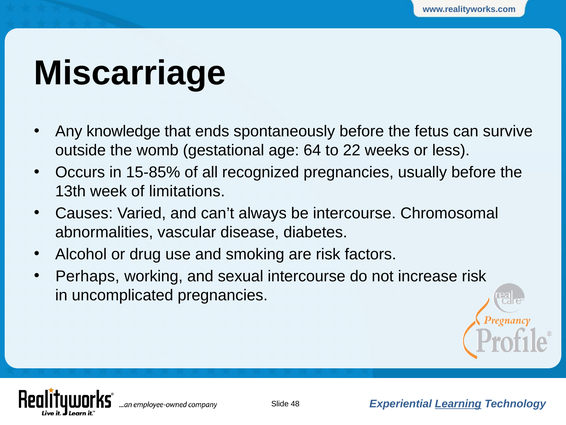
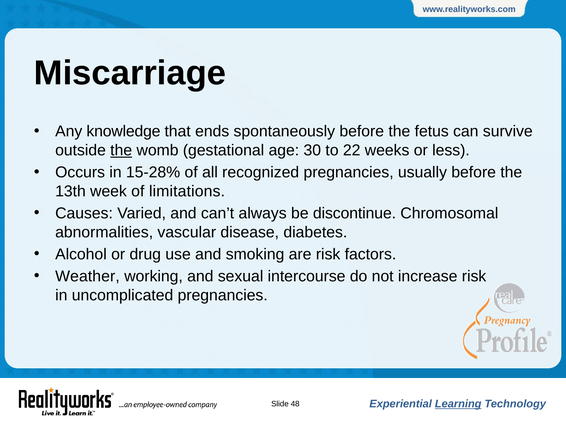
the underline: none -> present (121, 150)
64: 64 -> 30 (312, 150)
15-85%: 15-85% -> 15-28% (153, 172)
be intercourse: intercourse -> discontinue (354, 213)
Perhaps: Perhaps -> Weather (87, 276)
